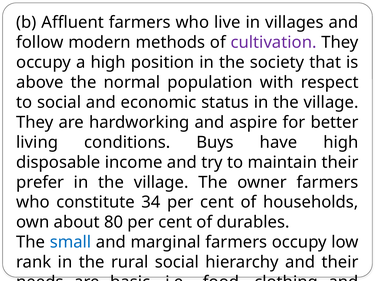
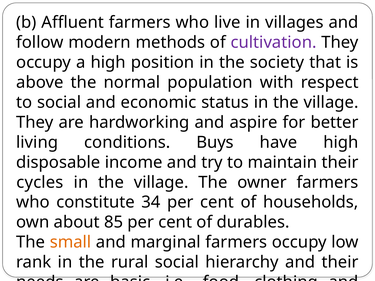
prefer: prefer -> cycles (40, 182)
80: 80 -> 85 (114, 222)
small colour: blue -> orange (71, 242)
